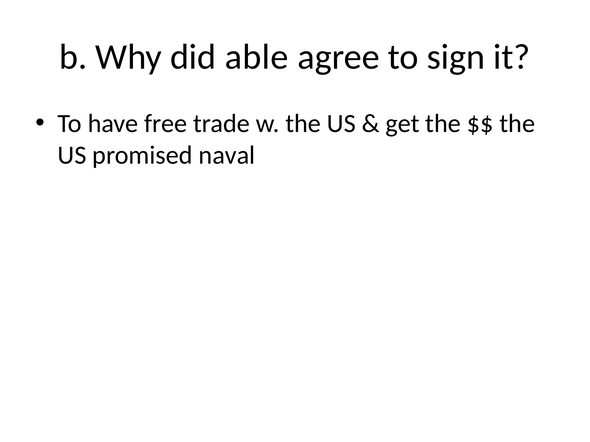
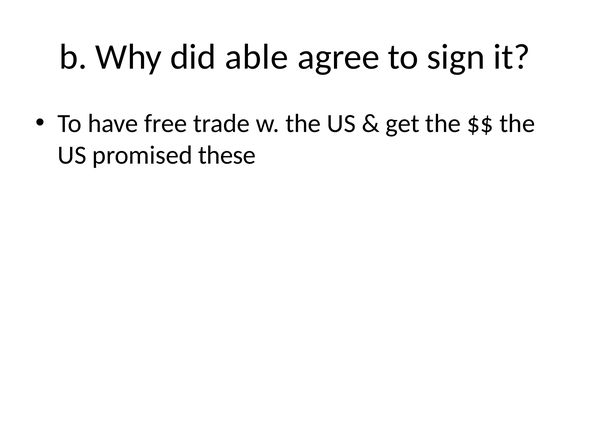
naval: naval -> these (227, 155)
